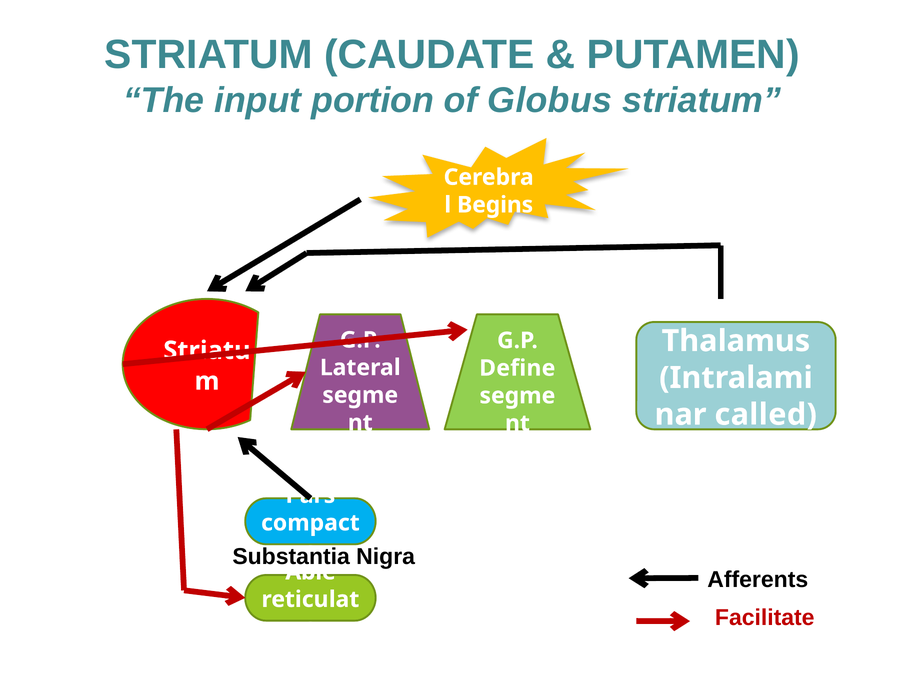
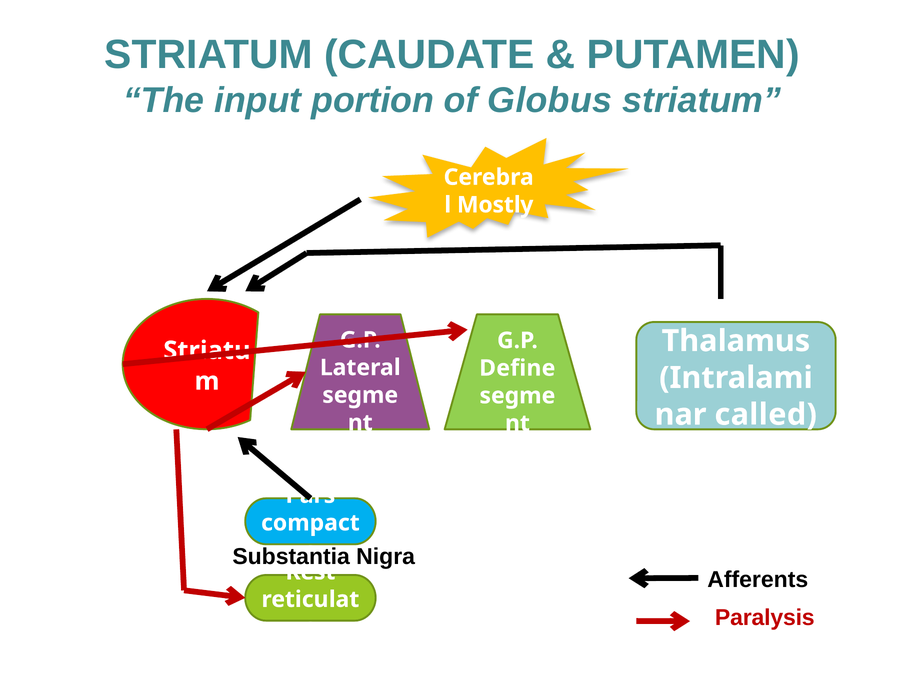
Begins: Begins -> Mostly (495, 205)
Able: Able -> Rest (310, 572)
Facilitate: Facilitate -> Paralysis (765, 618)
